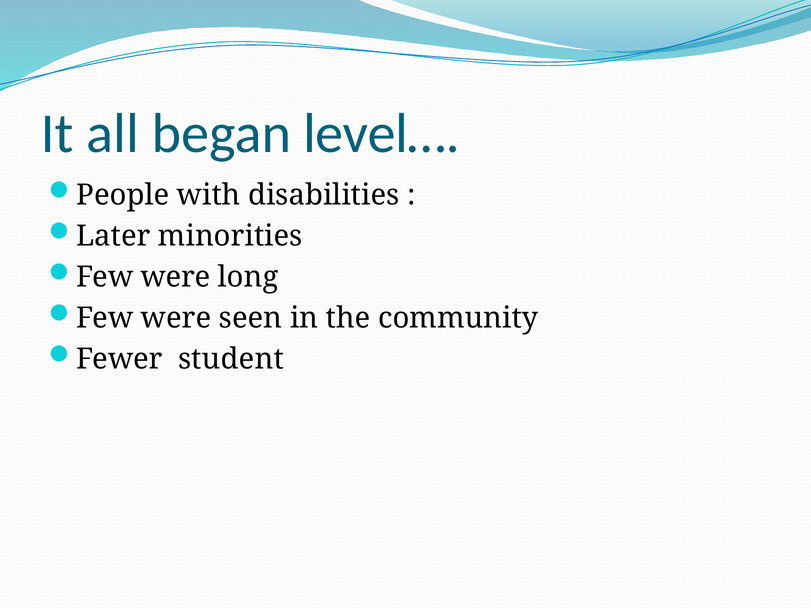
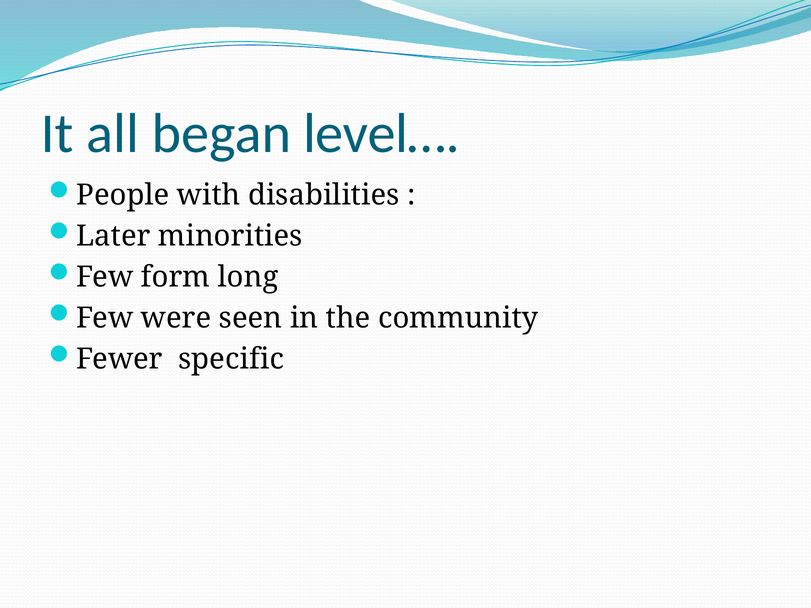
were: were -> form (175, 277)
student: student -> specific (231, 359)
